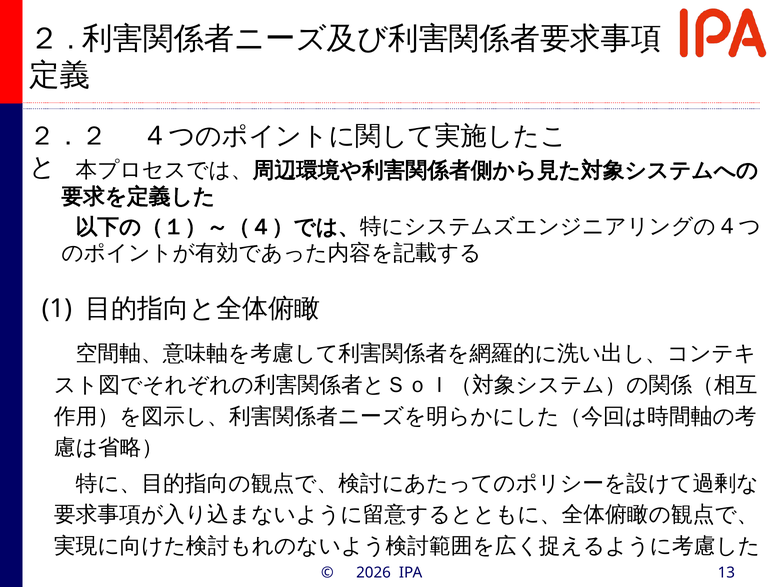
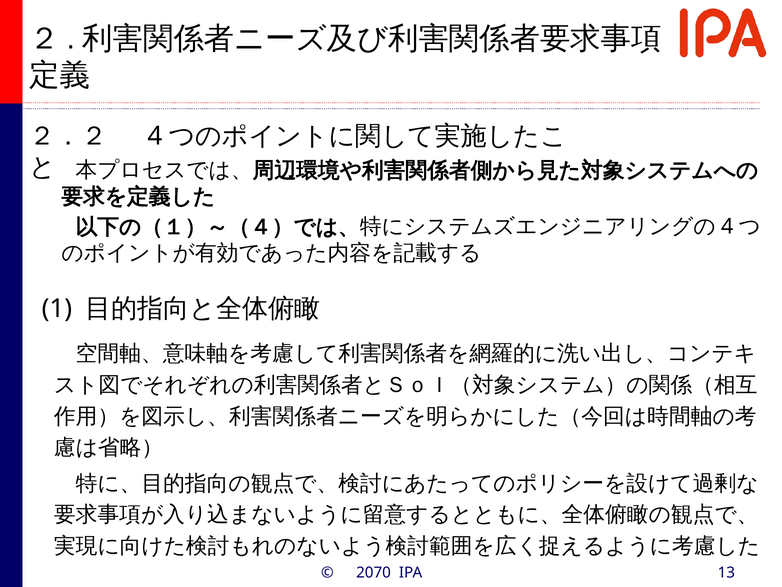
2026: 2026 -> 2070 (374, 572)
